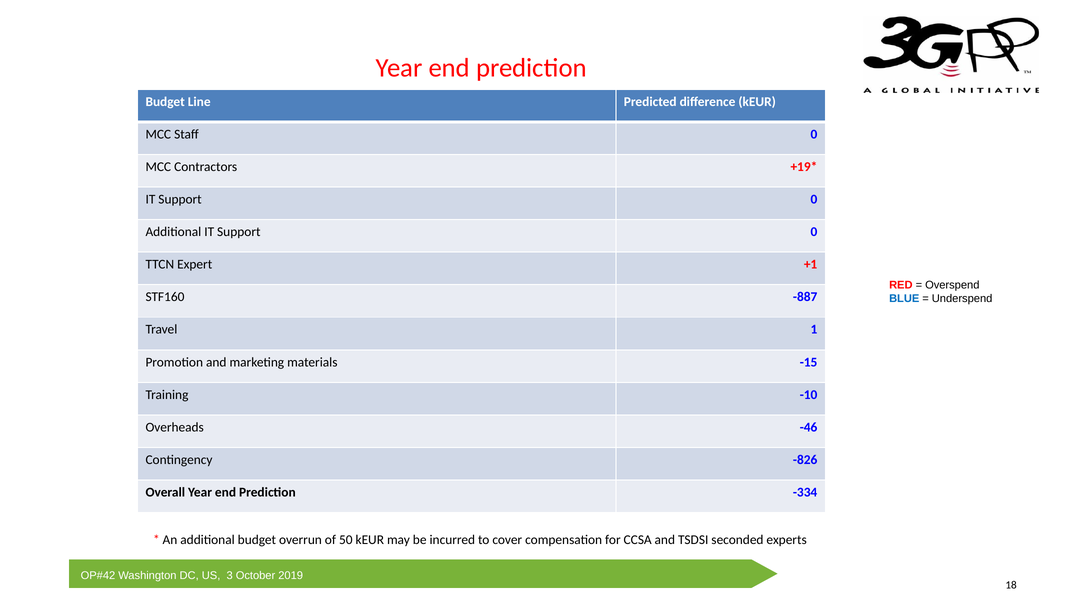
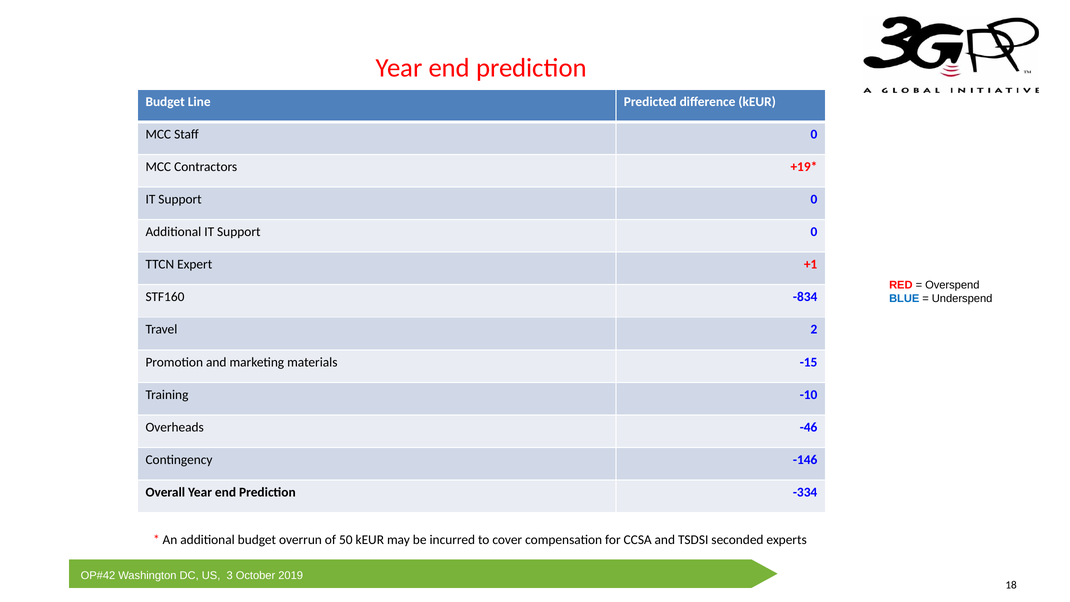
-887: -887 -> -834 (805, 297)
1: 1 -> 2 (814, 329)
-826: -826 -> -146 (805, 460)
